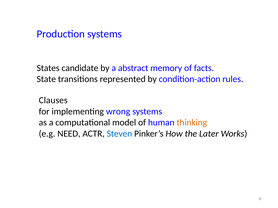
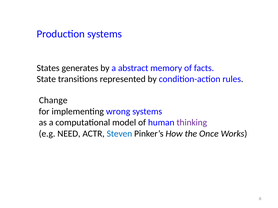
candidate: candidate -> generates (80, 68)
Clauses: Clauses -> Change (53, 101)
thinking colour: orange -> purple (192, 123)
Later: Later -> Once (209, 134)
